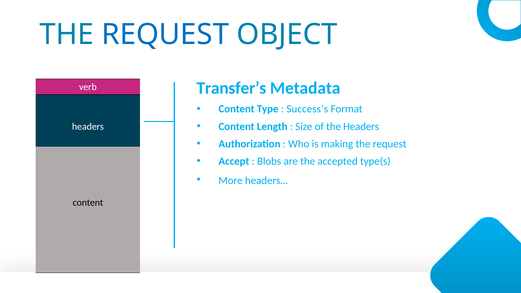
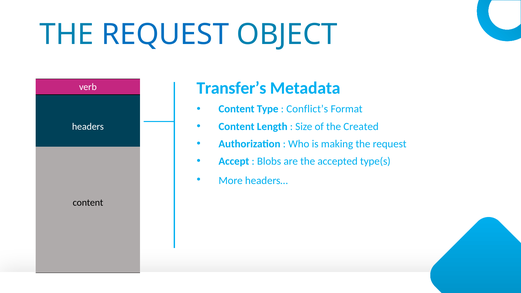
Success’s: Success’s -> Conflict’s (307, 109)
the Headers: Headers -> Created (361, 126)
